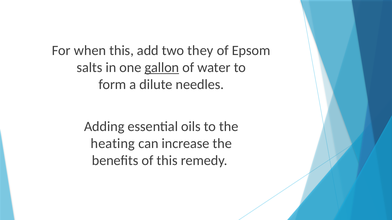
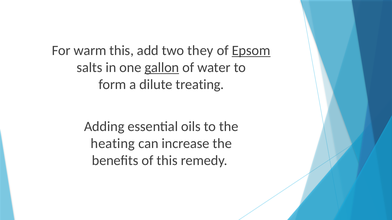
when: when -> warm (90, 51)
Epsom underline: none -> present (251, 51)
needles: needles -> treating (200, 85)
